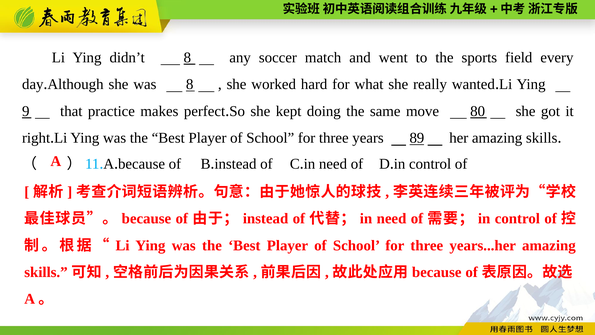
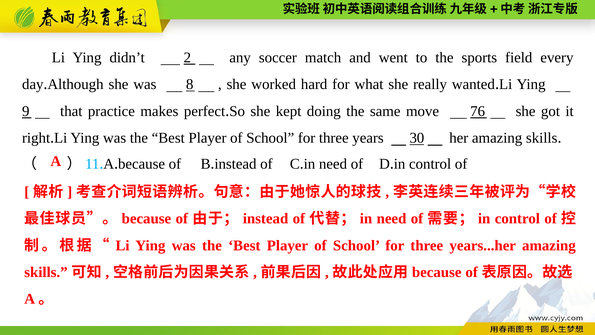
didn’t 8: 8 -> 2 (187, 58)
80: 80 -> 76 (478, 111)
89: 89 -> 30 (417, 138)
